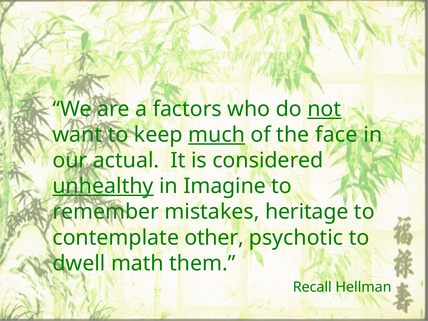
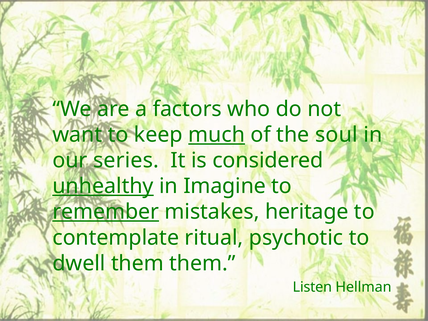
not underline: present -> none (324, 109)
face: face -> soul (336, 135)
actual: actual -> series (126, 161)
remember underline: none -> present (106, 212)
other: other -> ritual (214, 238)
dwell math: math -> them (137, 263)
Recall: Recall -> Listen (312, 287)
